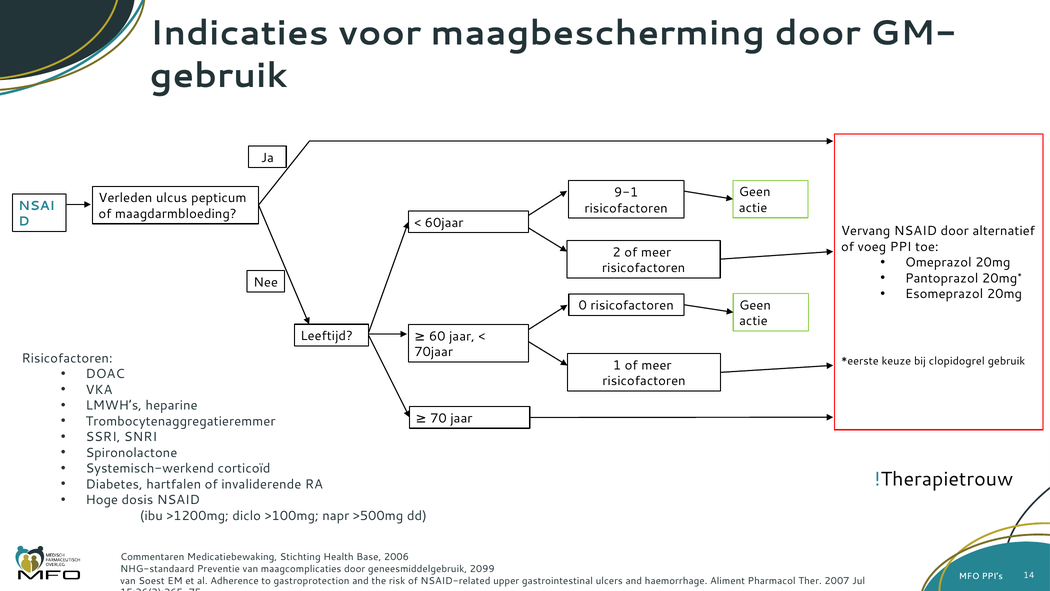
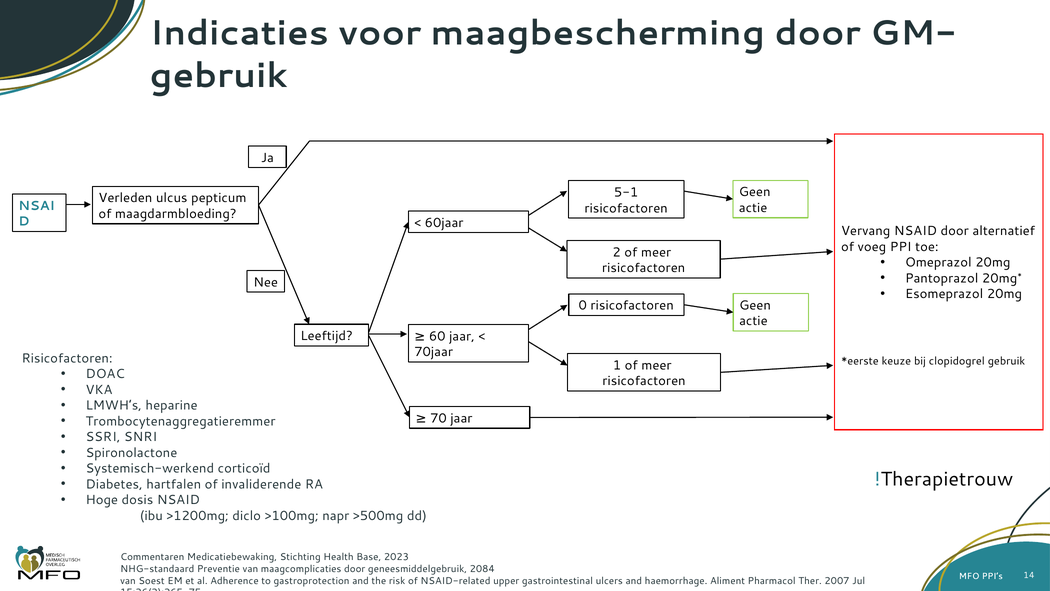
9-1: 9-1 -> 5-1 (626, 192)
2006: 2006 -> 2023 (396, 557)
2099: 2099 -> 2084 (482, 569)
